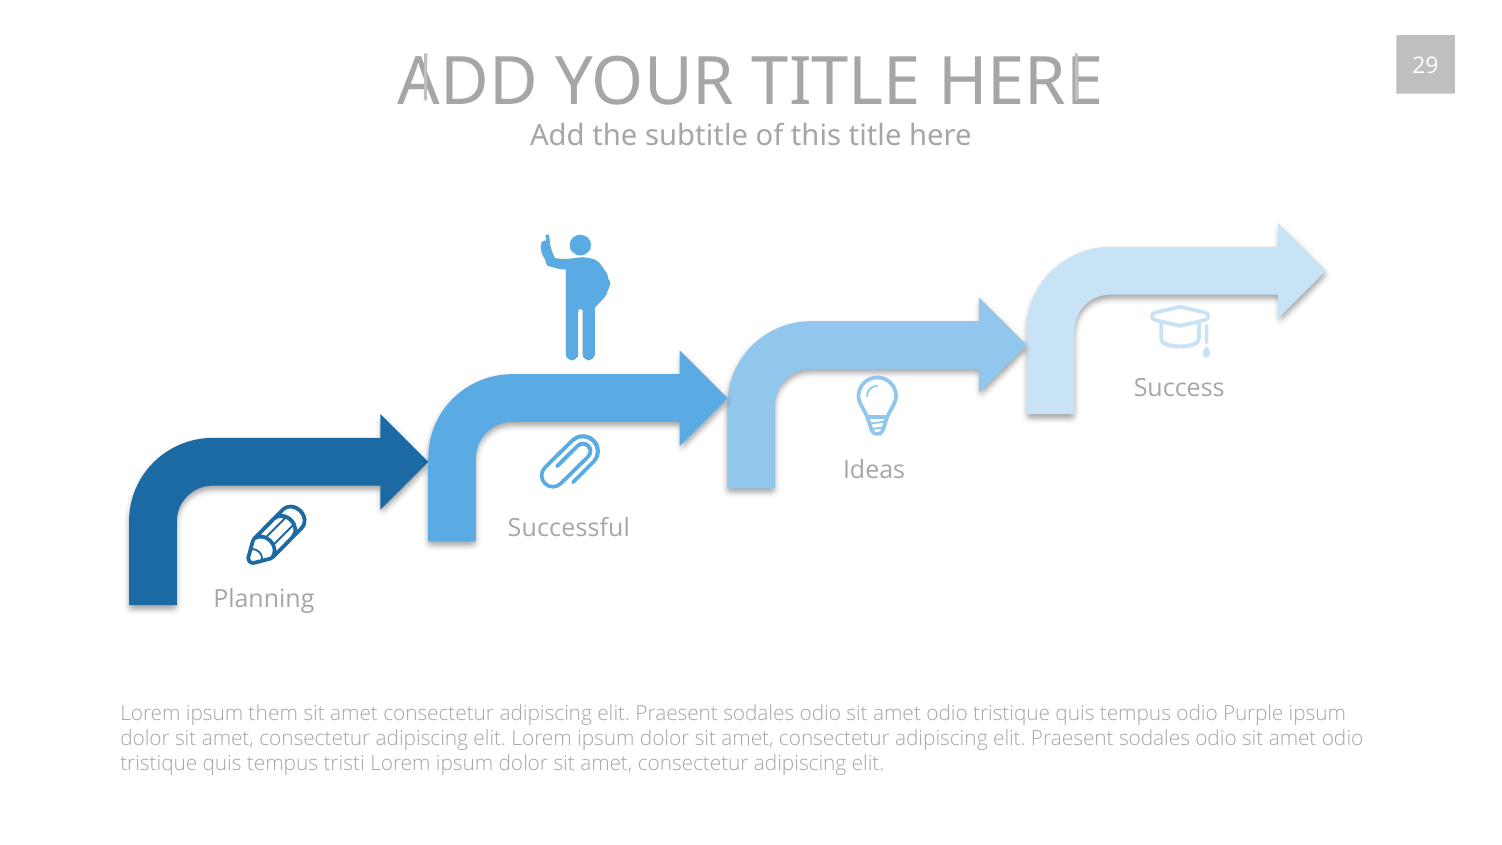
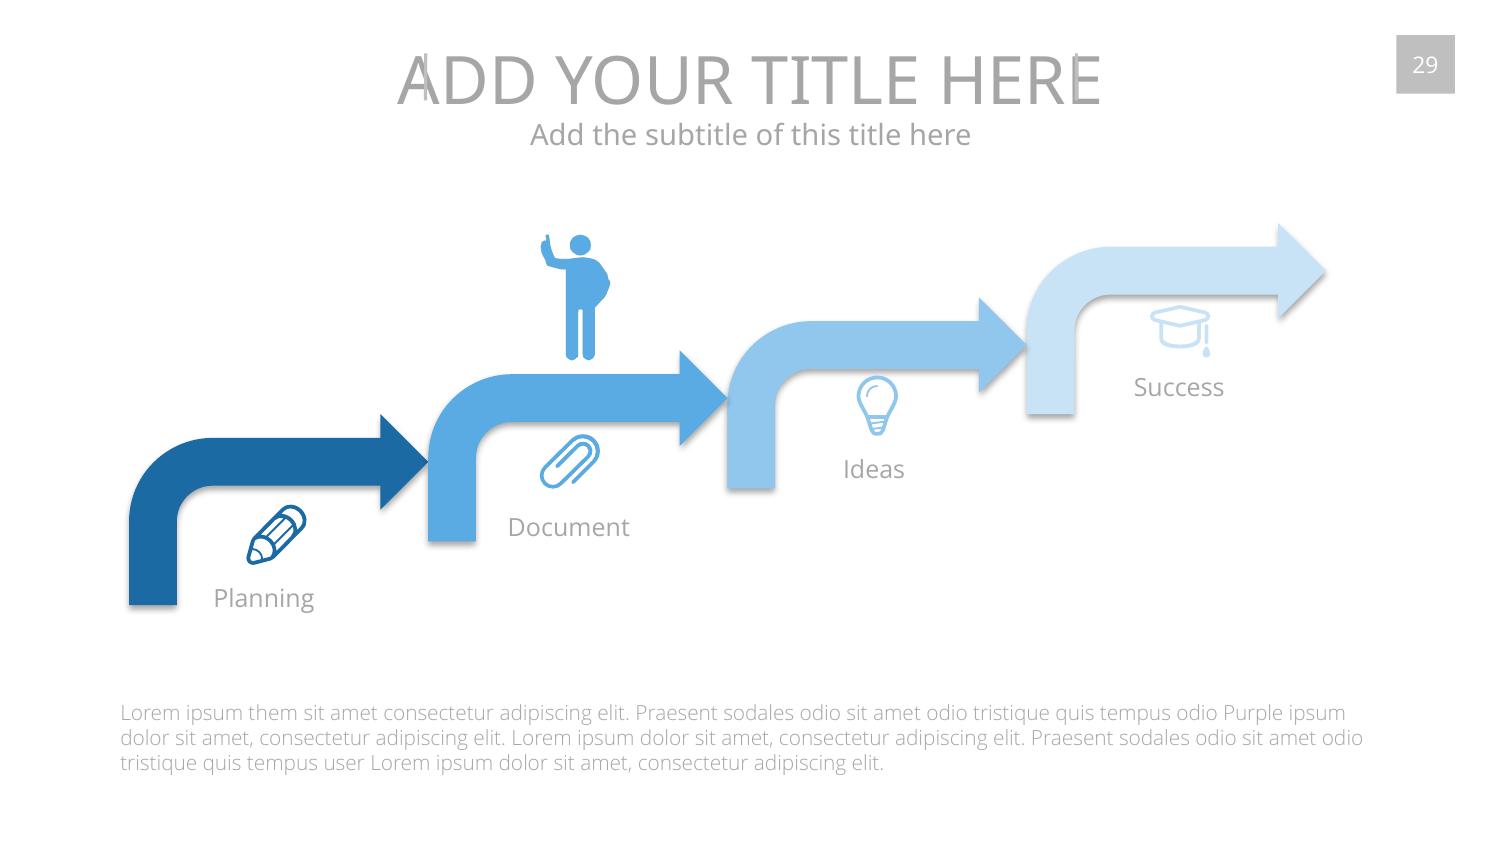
Successful: Successful -> Document (569, 529)
tristi: tristi -> user (344, 764)
